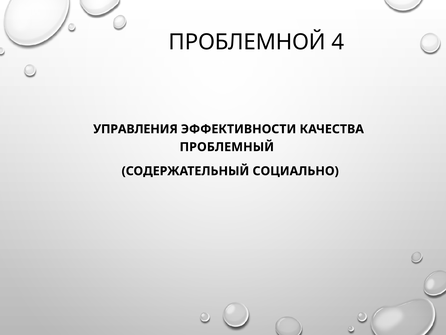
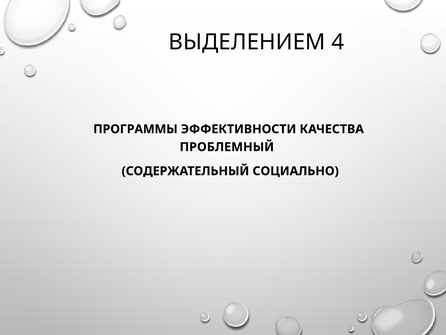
ПРОБЛЕМНОЙ: ПРОБЛЕМНОЙ -> ВЫДЕЛЕНИЕМ (247, 42)
УПРАВЛЕНИЯ: УПРАВЛЕНИЯ -> ПРОГРАММЫ (135, 129)
